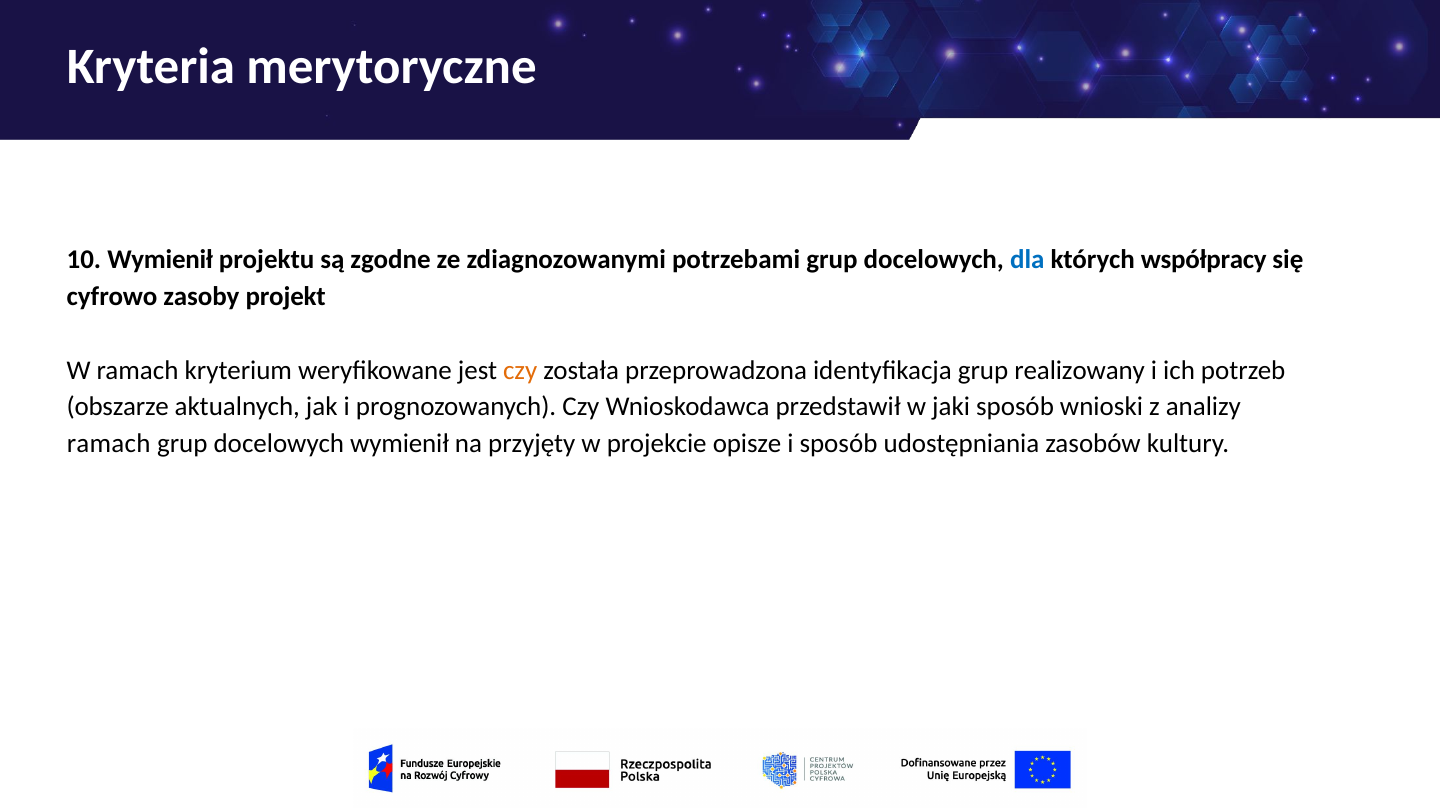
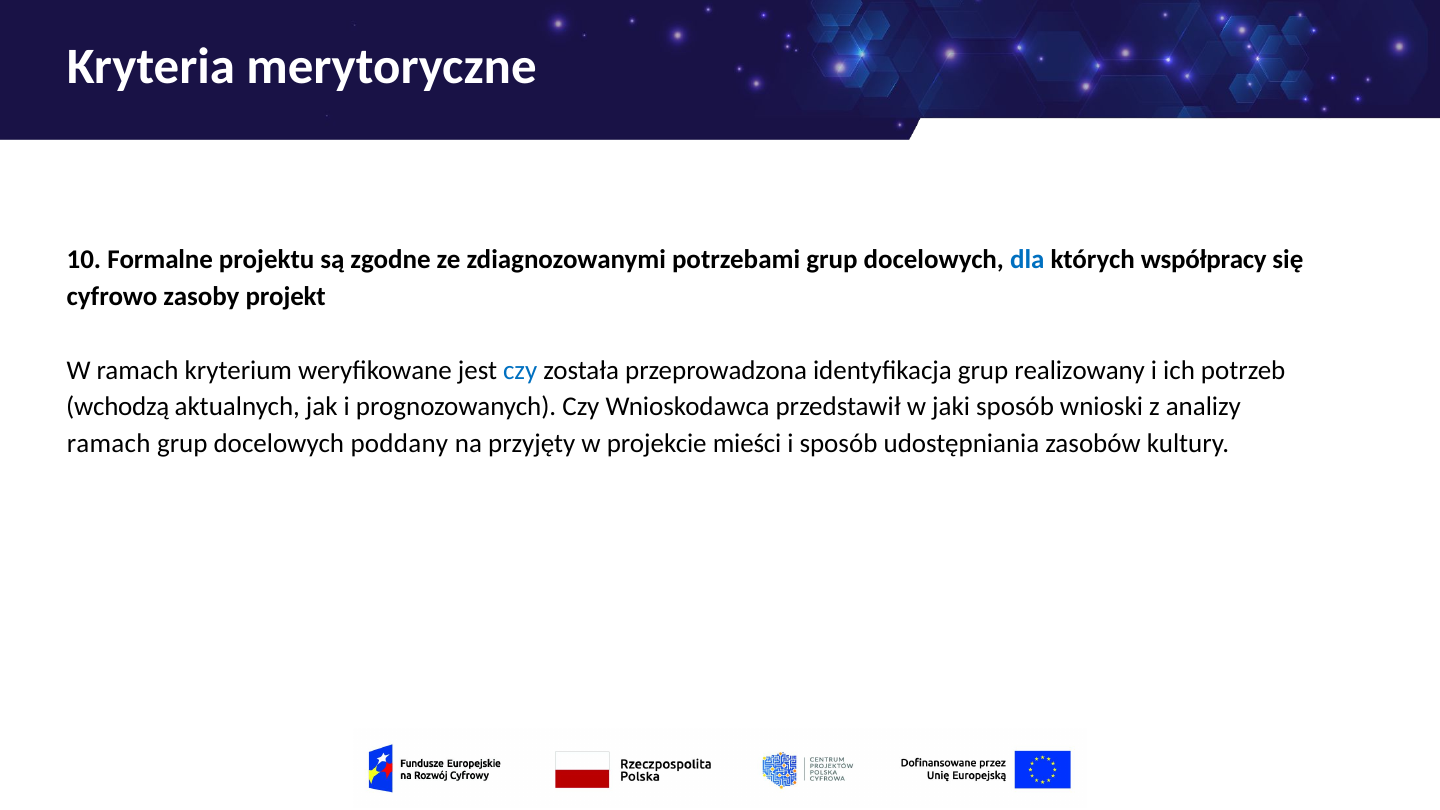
10 Wymienił: Wymienił -> Formalne (160, 259)
czy colour: orange -> blue (520, 370)
obszarze: obszarze -> wchodzą (118, 407)
docelowych wymienił: wymienił -> poddany (399, 444)
opisze: opisze -> mieści (747, 444)
